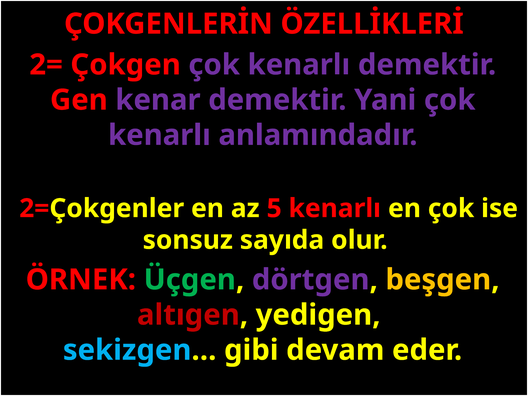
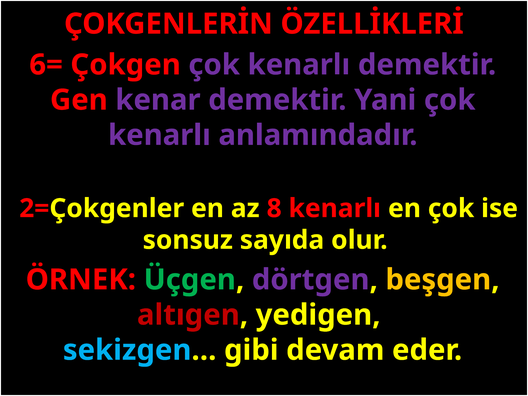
2=: 2= -> 6= (46, 65)
5: 5 -> 8 (274, 208)
